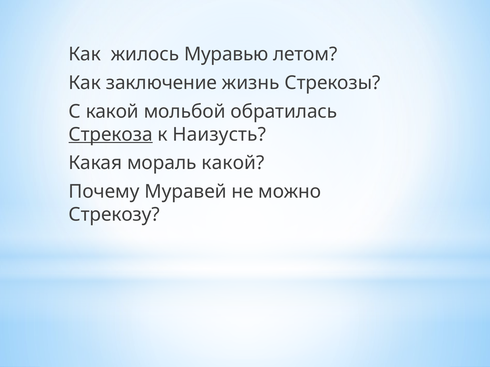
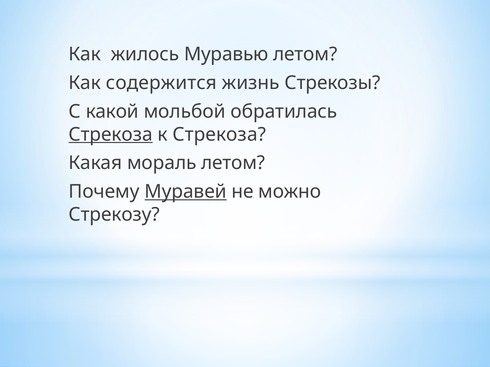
заключение: заключение -> содержится (161, 83)
к Наизусть: Наизусть -> Стрекоза (219, 135)
мораль какой: какой -> летом (233, 163)
Муравей underline: none -> present (186, 192)
